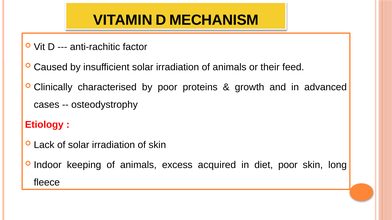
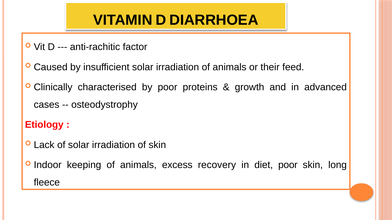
MECHANISM: MECHANISM -> DIARRHOEA (214, 20)
acquired: acquired -> recovery (217, 165)
